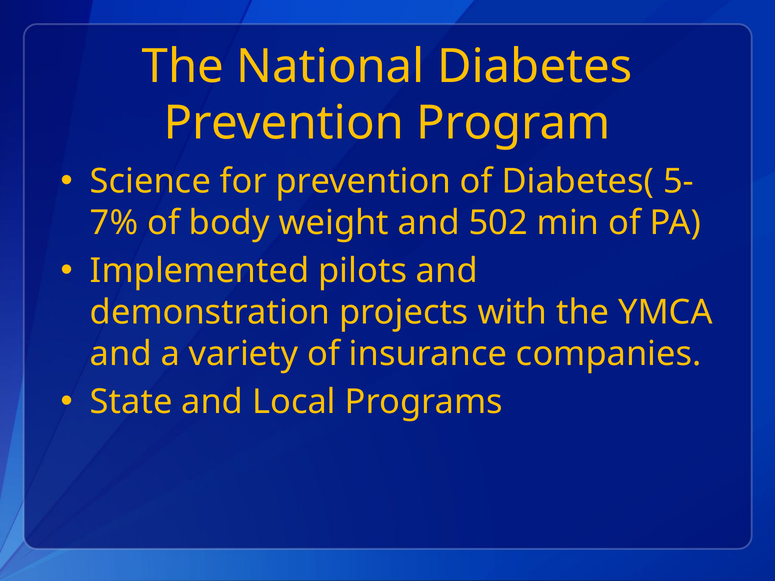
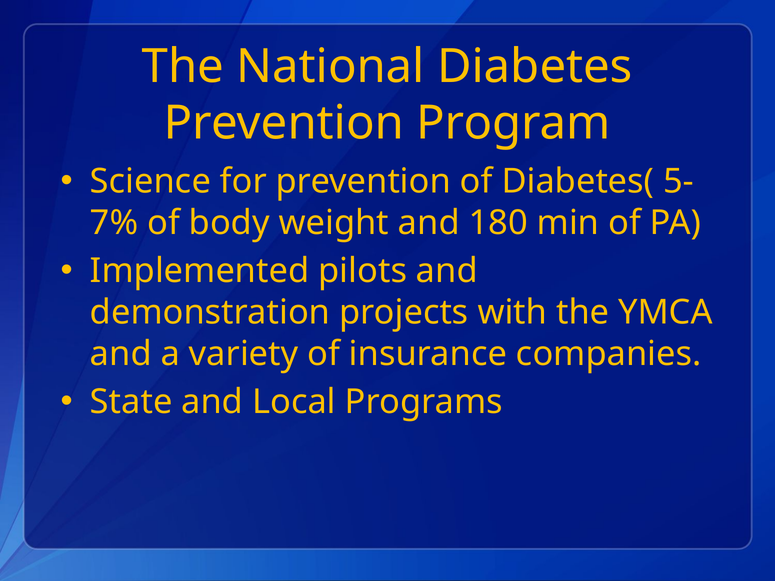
502: 502 -> 180 (498, 223)
